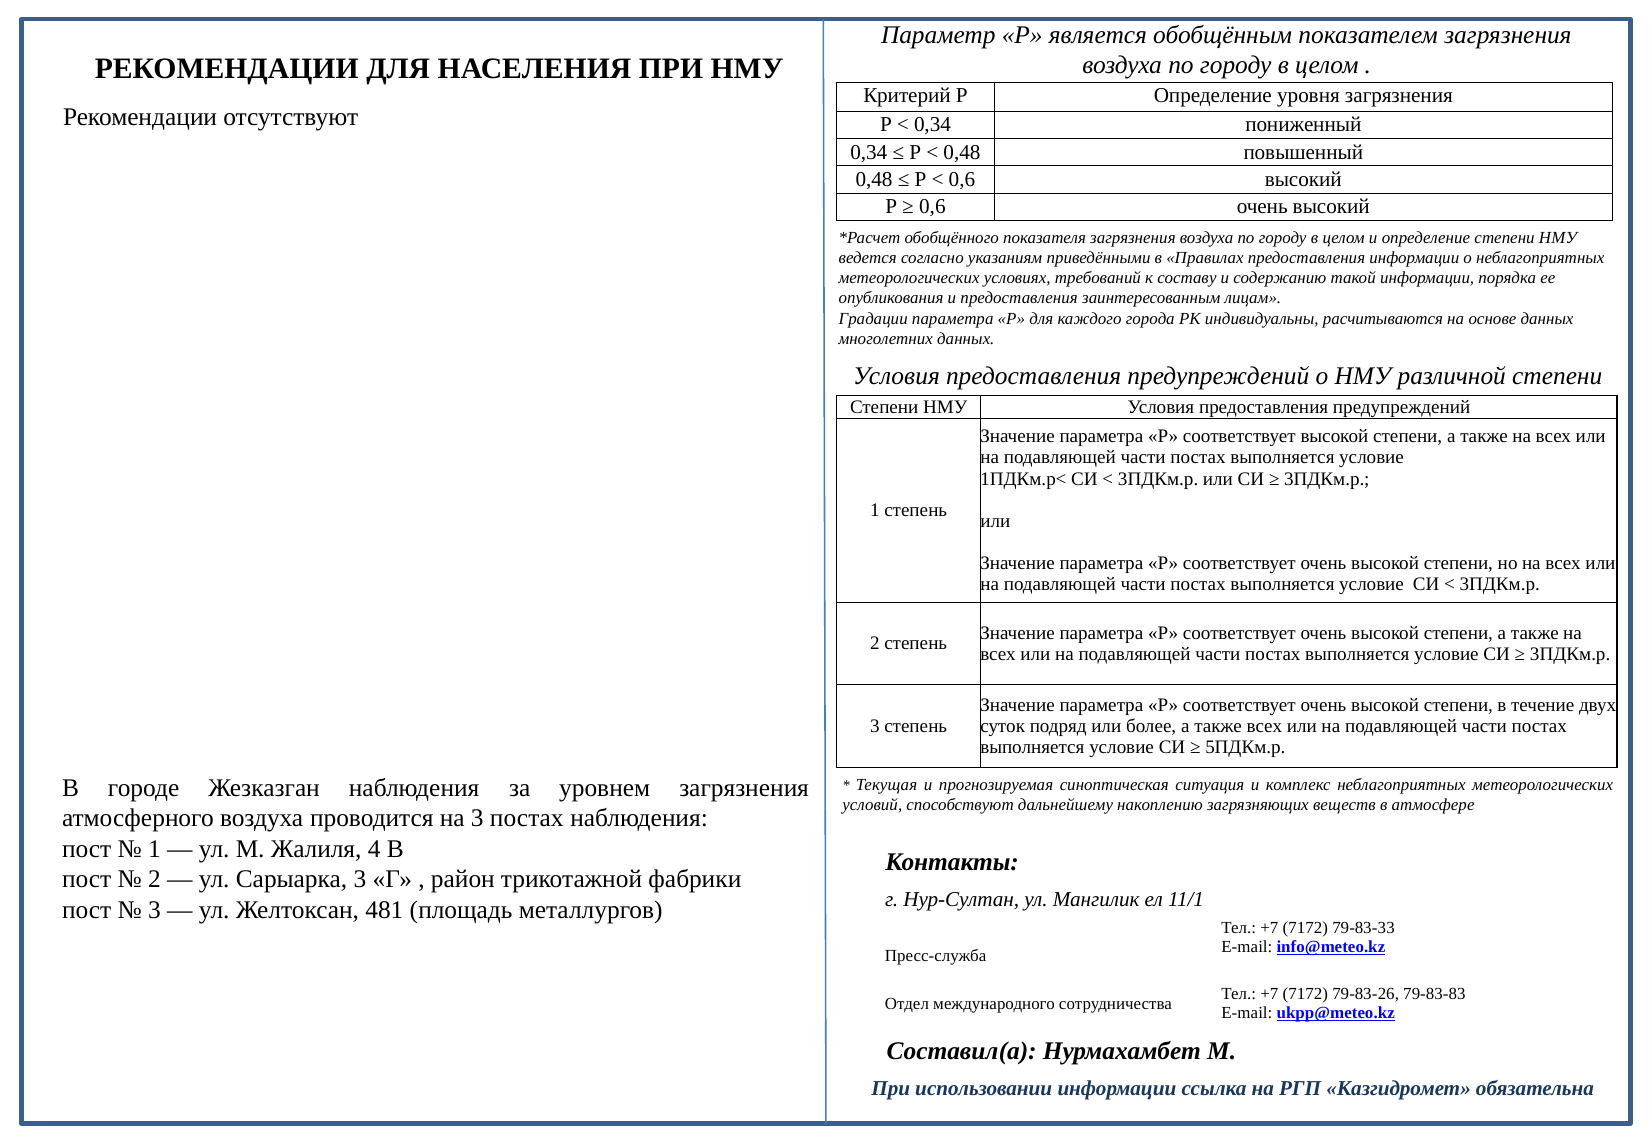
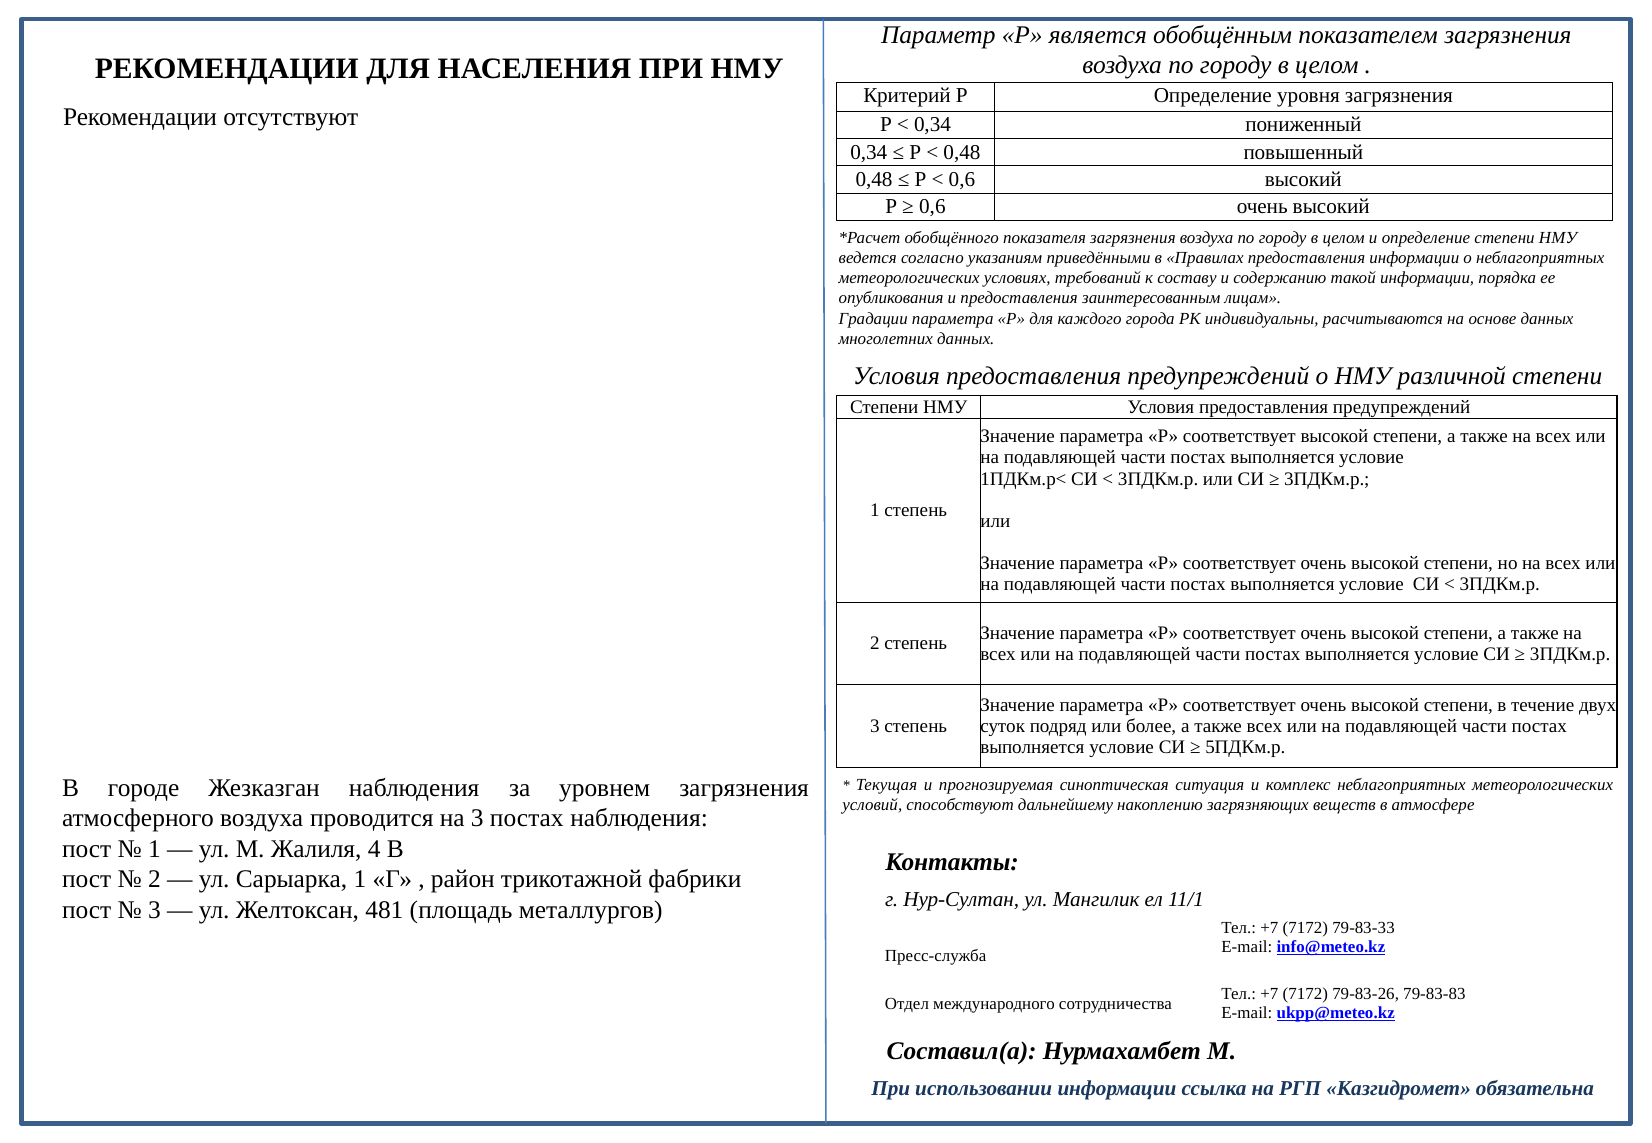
Сарыарка 3: 3 -> 1 (360, 880)
